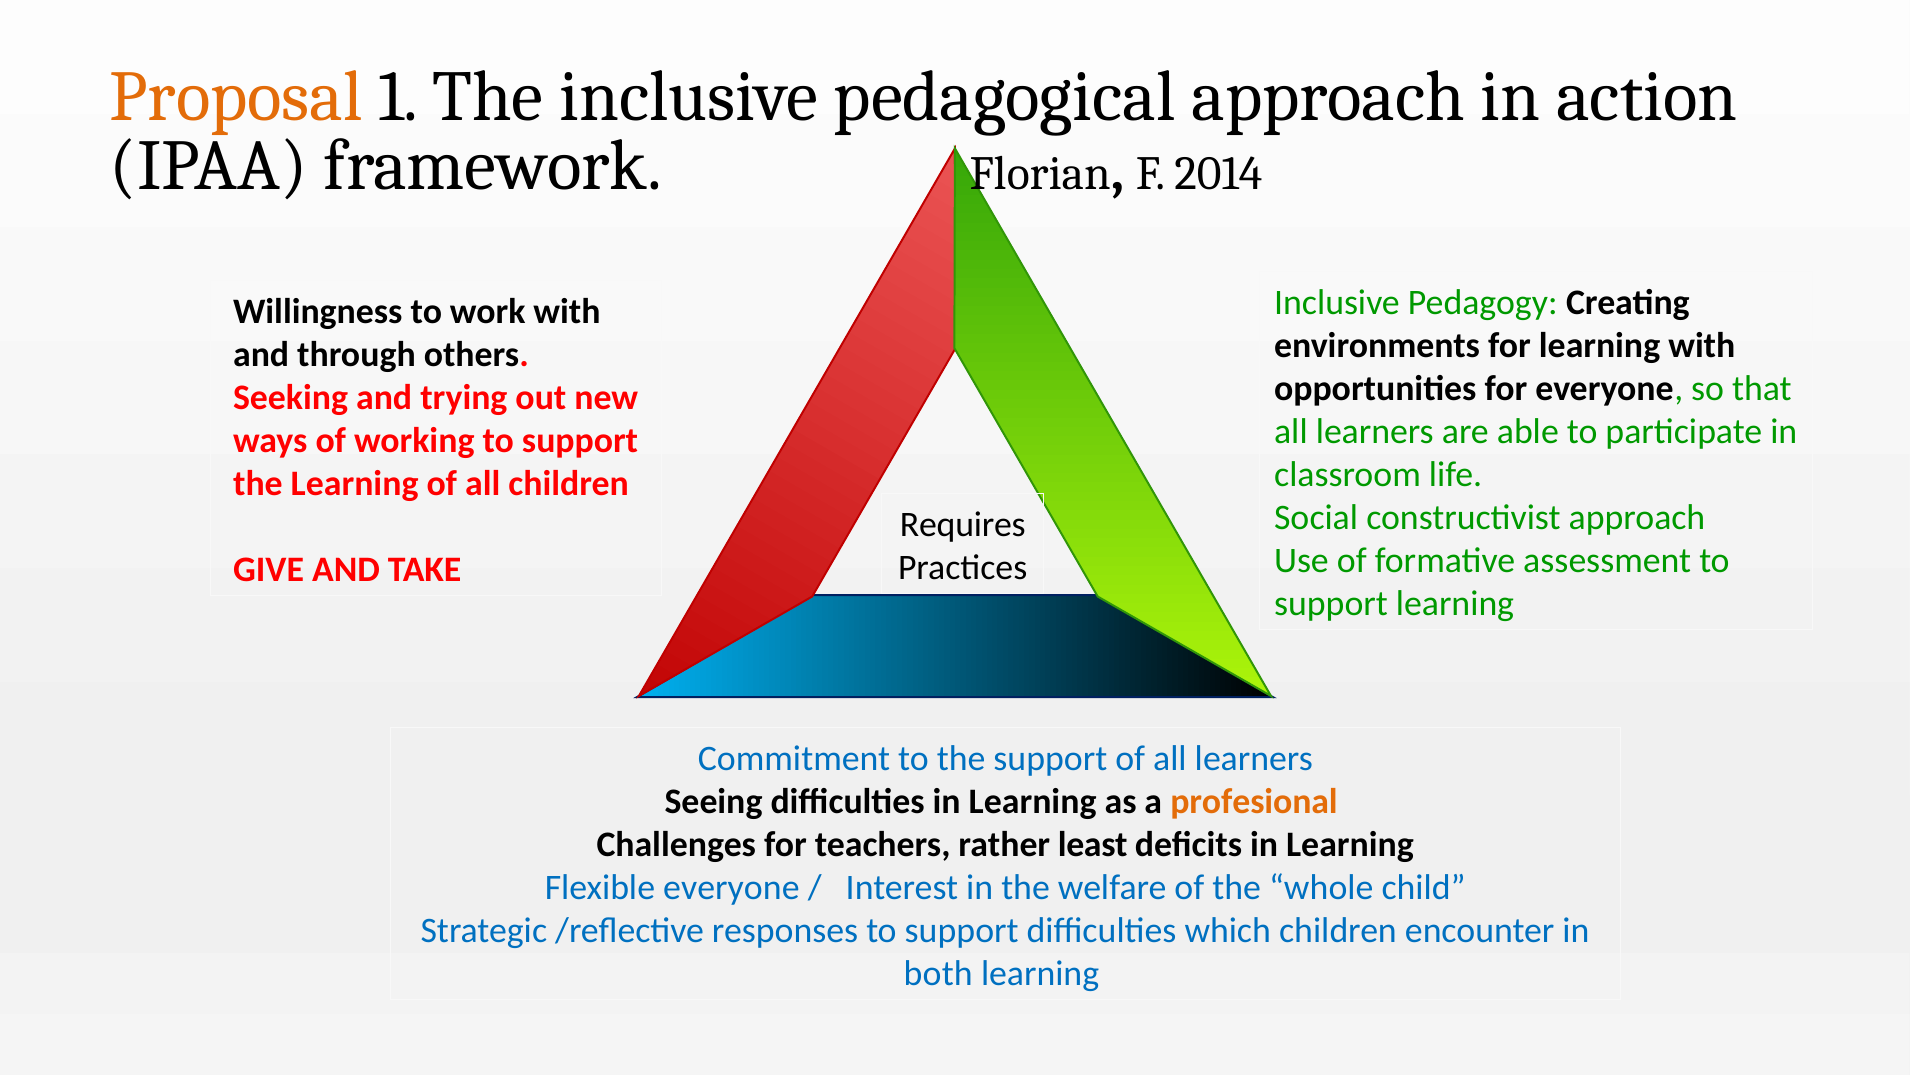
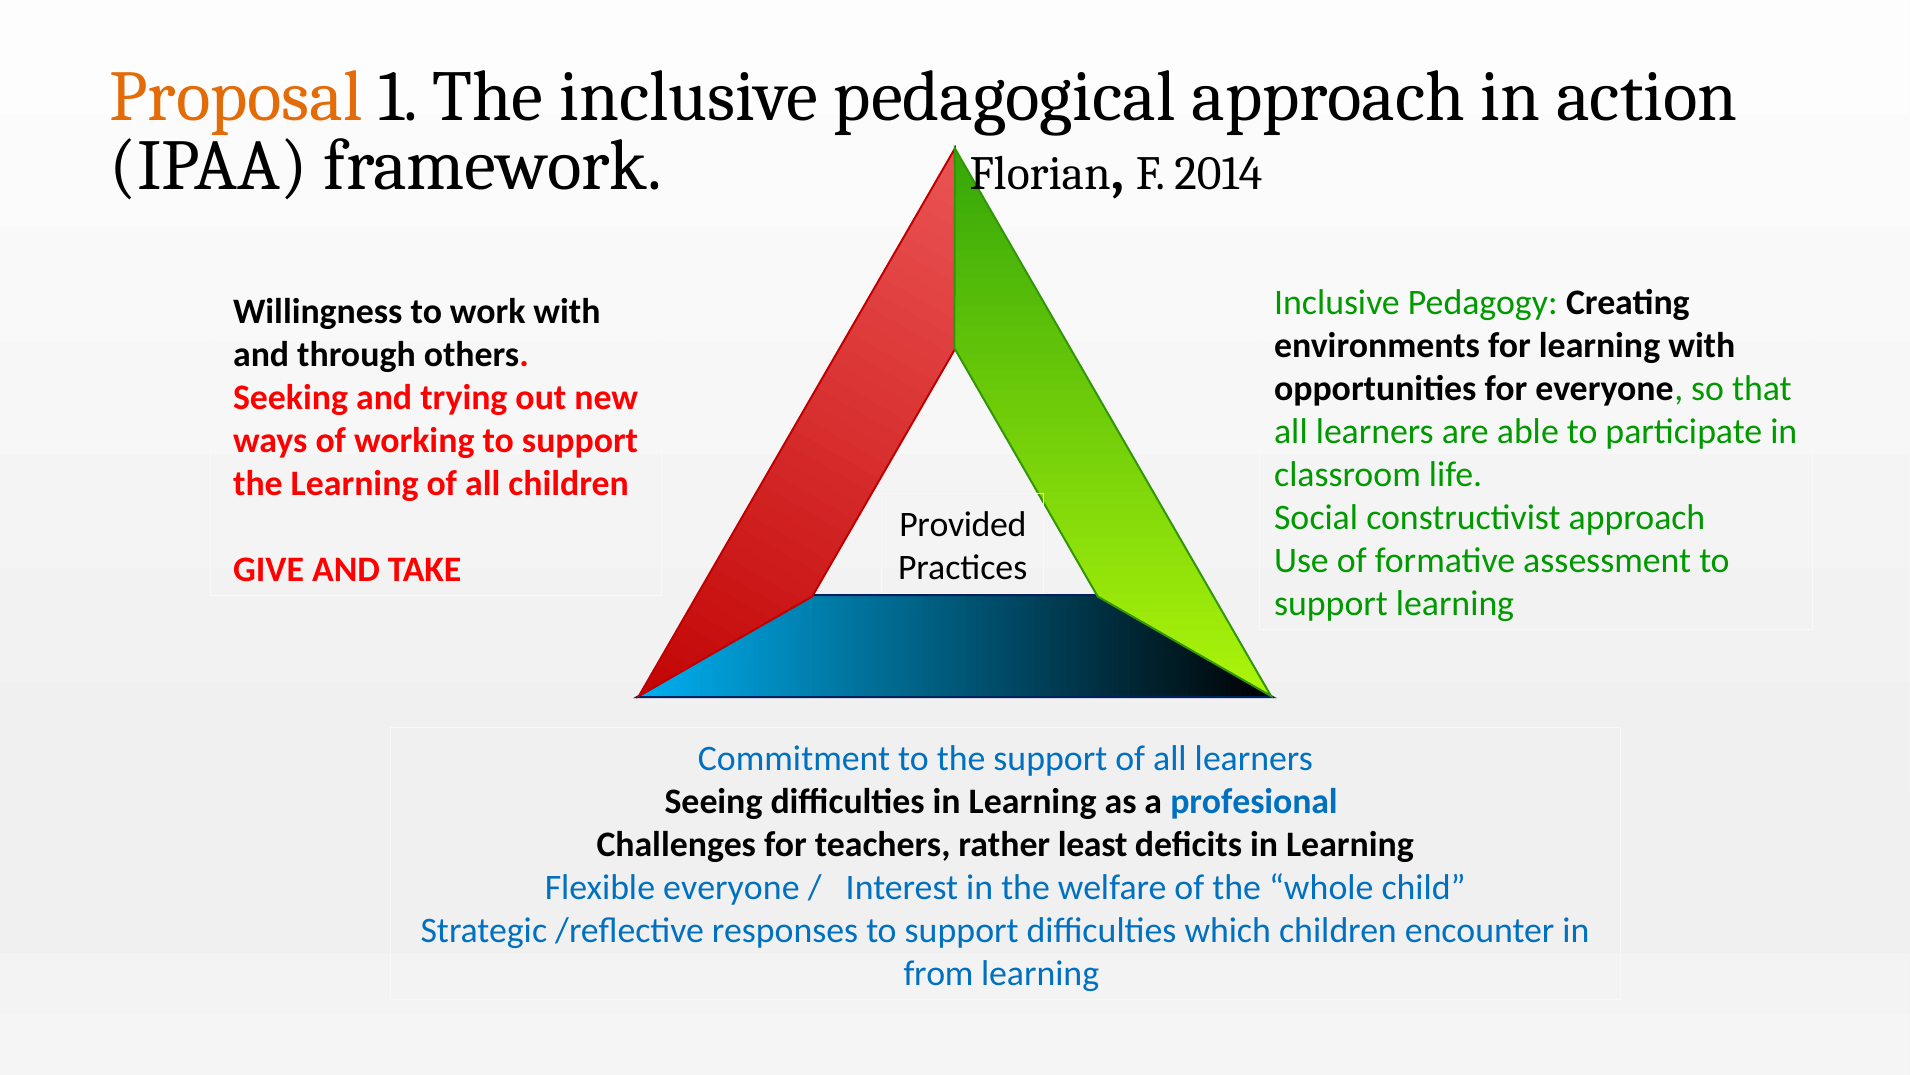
Requires: Requires -> Provided (963, 524)
profesional colour: orange -> blue (1254, 801)
both: both -> from (939, 973)
